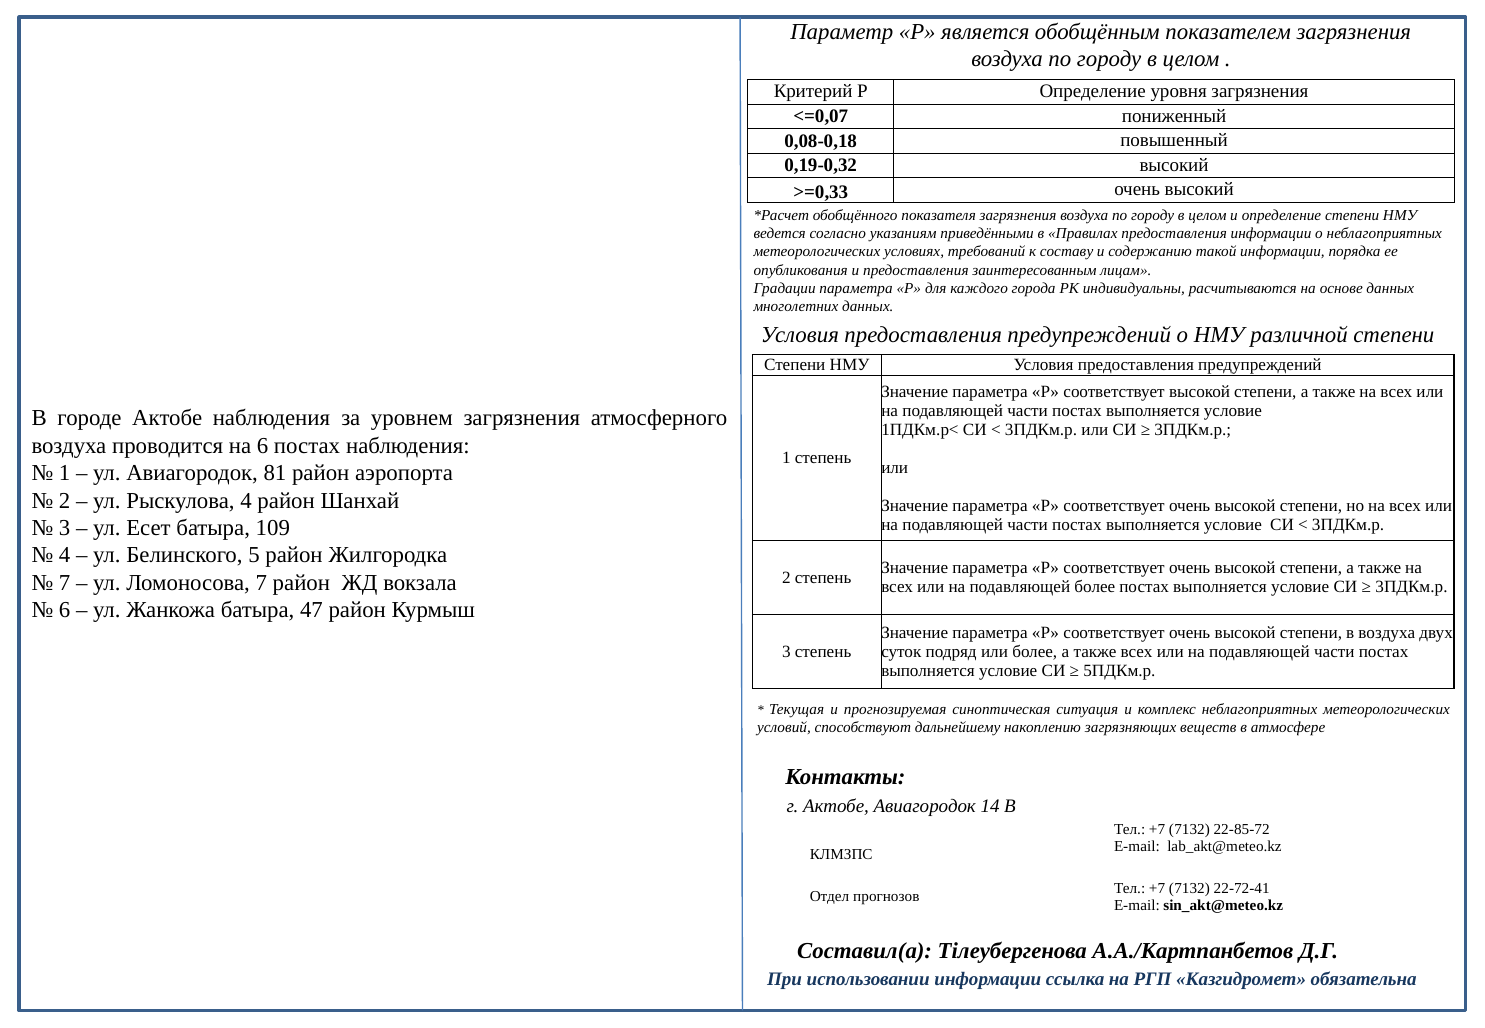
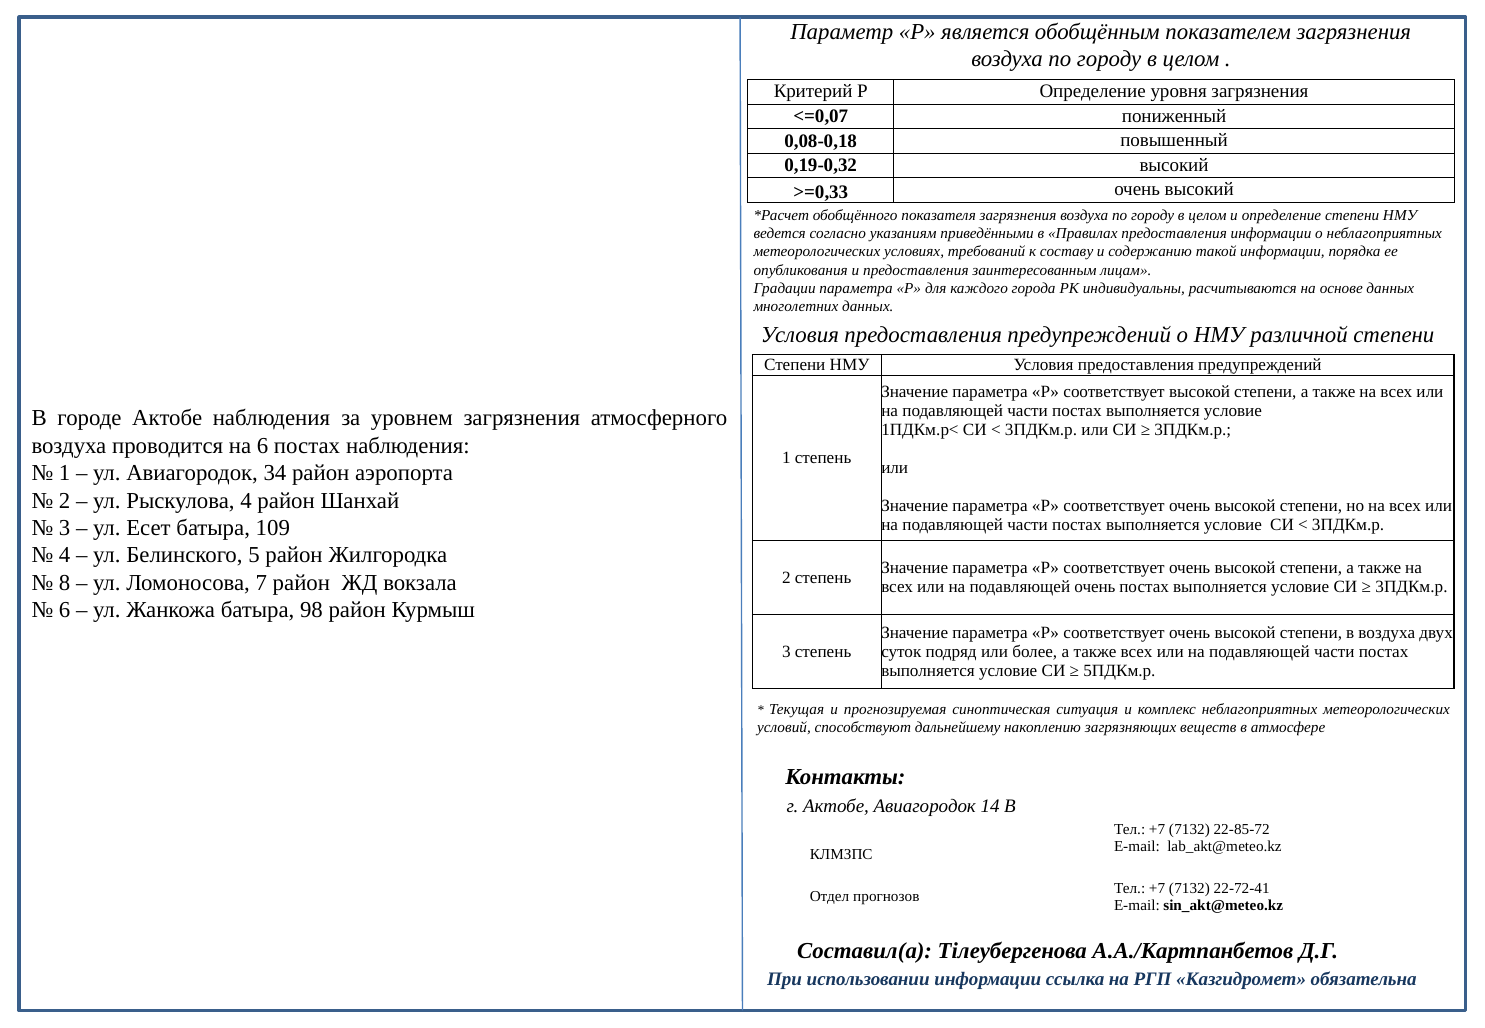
81: 81 -> 34 (275, 473)
7: 7 -> 8 (65, 583)
подавляющей более: более -> очень (1095, 587)
47: 47 -> 98 (311, 610)
